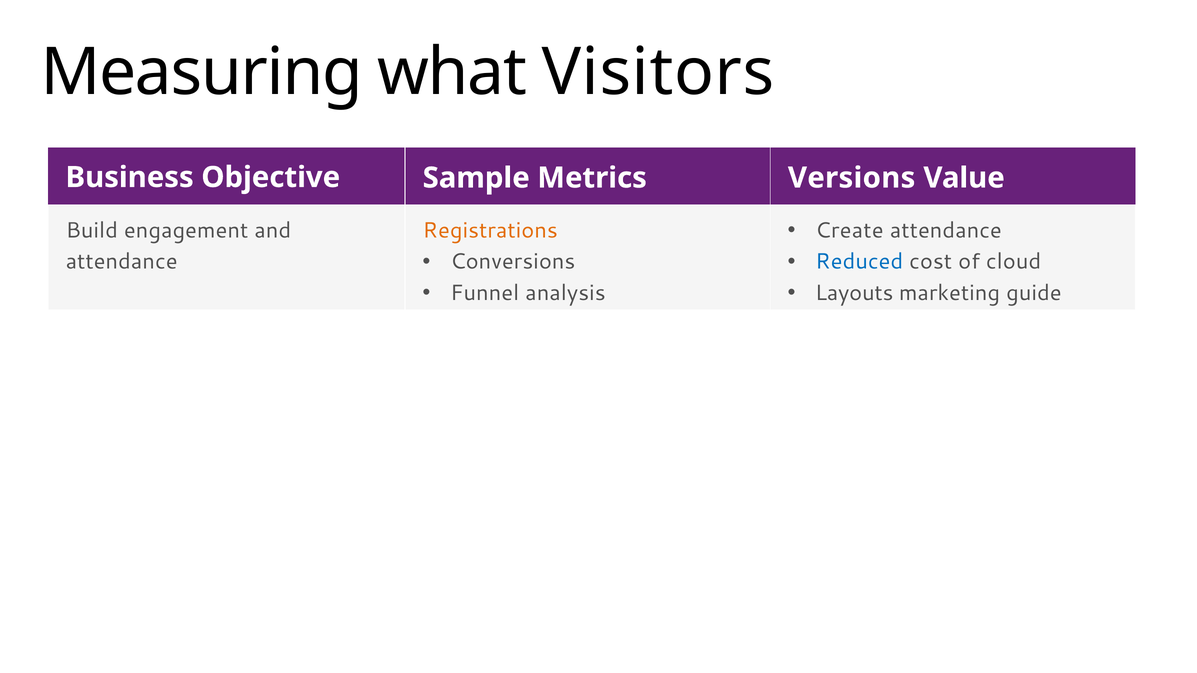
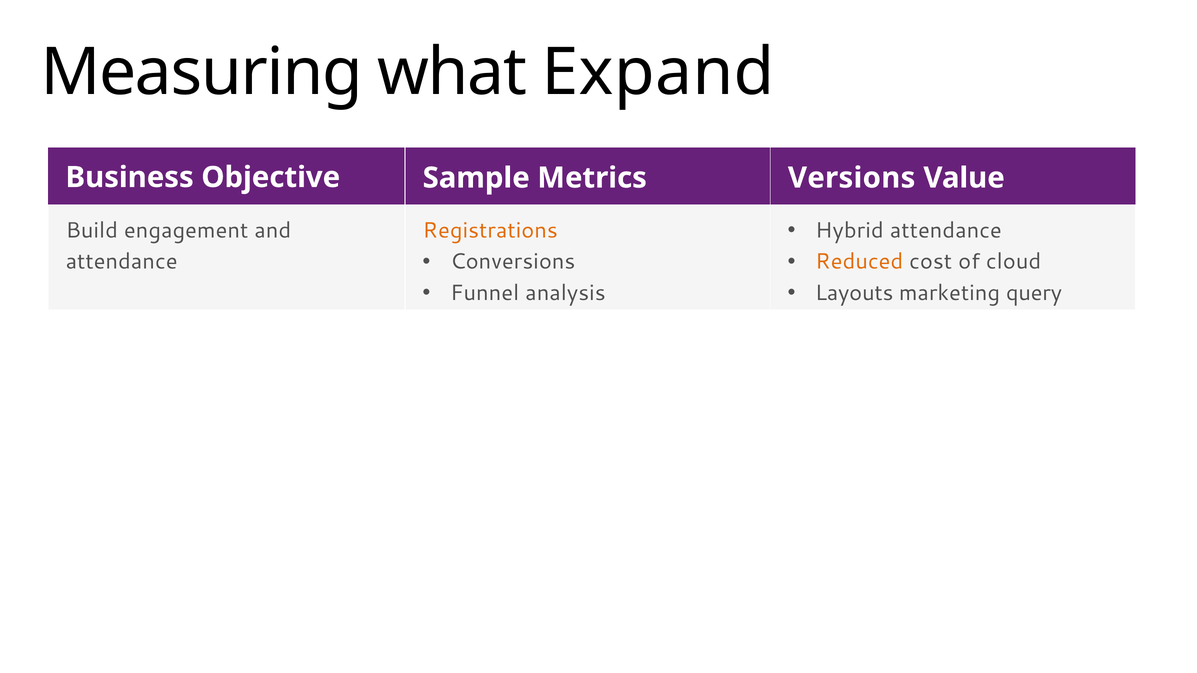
what Visitors: Visitors -> Expand (658, 72)
Create: Create -> Hybrid (849, 231)
Reduced colour: blue -> orange (859, 262)
guide: guide -> query (1034, 293)
